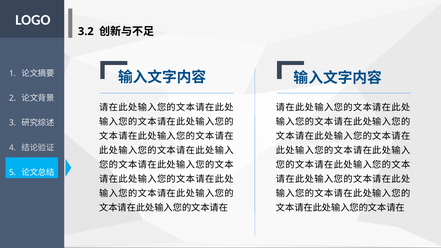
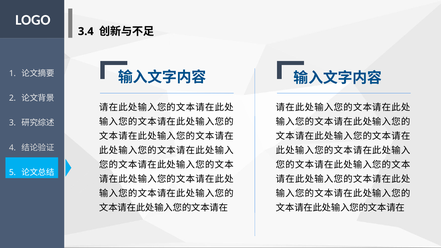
3.2: 3.2 -> 3.4 (86, 31)
